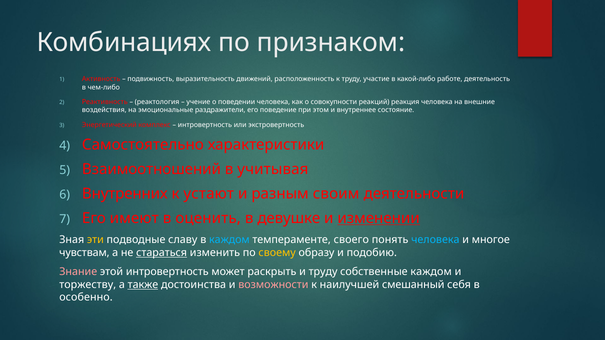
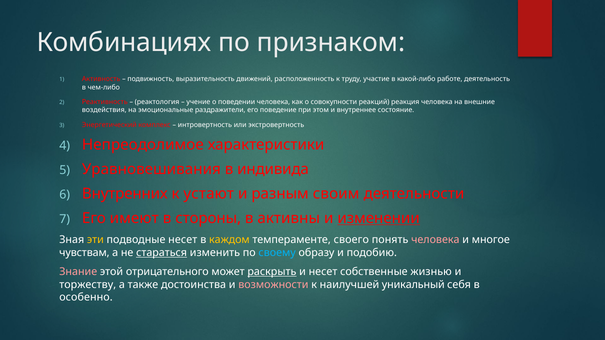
Самостоятельно: Самостоятельно -> Непреодолимое (143, 145)
Взаимоотношений: Взаимоотношений -> Уравновешивания (151, 170)
учитывая: учитывая -> индивида (273, 170)
оценить: оценить -> стороны (208, 218)
девушке: девушке -> активны (289, 218)
подводные славу: славу -> несет (183, 240)
каждом colour: light blue -> yellow (229, 240)
человека colour: light blue -> pink (435, 240)
своему colour: yellow -> light blue (277, 253)
этой интровертность: интровертность -> отрицательного (167, 272)
раскрыть underline: none -> present (272, 272)
и труду: труду -> несет (323, 272)
собственные каждом: каждом -> жизнью (431, 272)
также underline: present -> none (143, 285)
смешанный: смешанный -> уникальный (413, 285)
